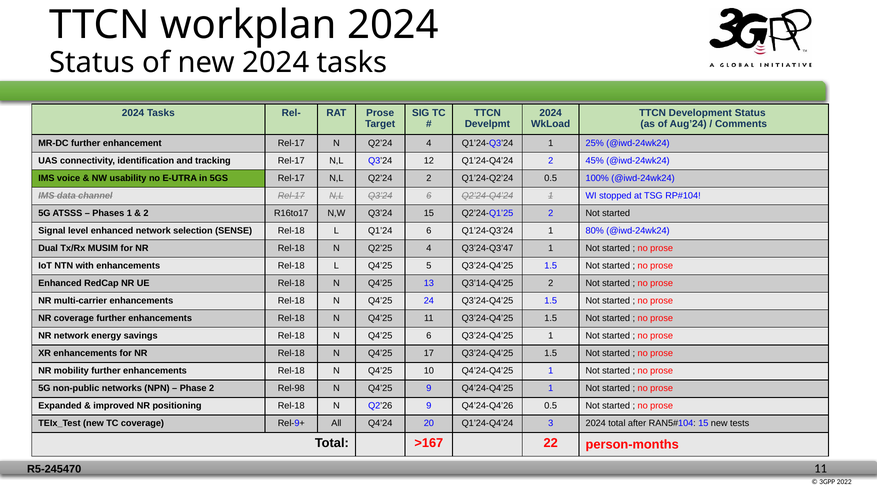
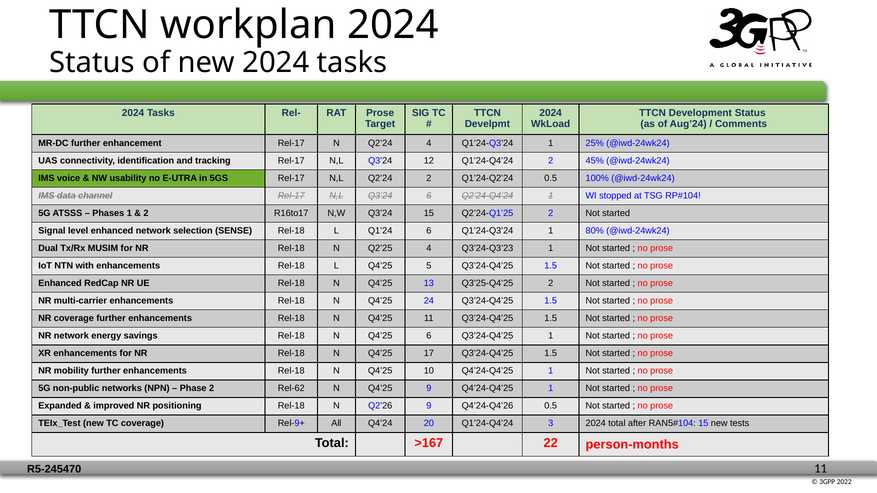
Q3’24-Q3’47: Q3’24-Q3’47 -> Q3’24-Q3’23 (488, 248)
Q3’14-Q4’25: Q3’14-Q4’25 -> Q3’25-Q4’25 (488, 283)
Rel-98: Rel-98 -> Rel-62 (291, 389)
